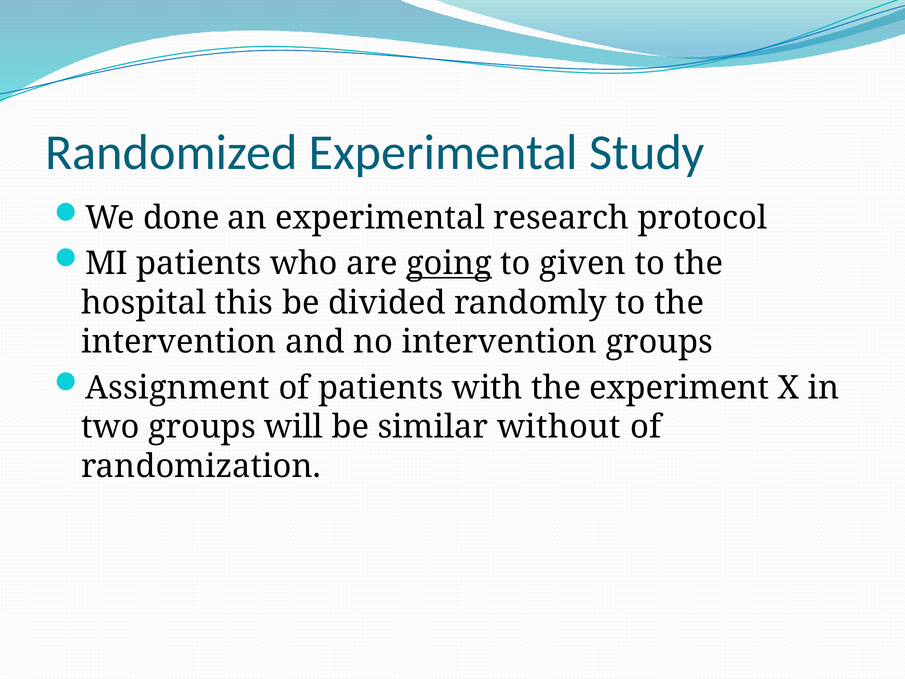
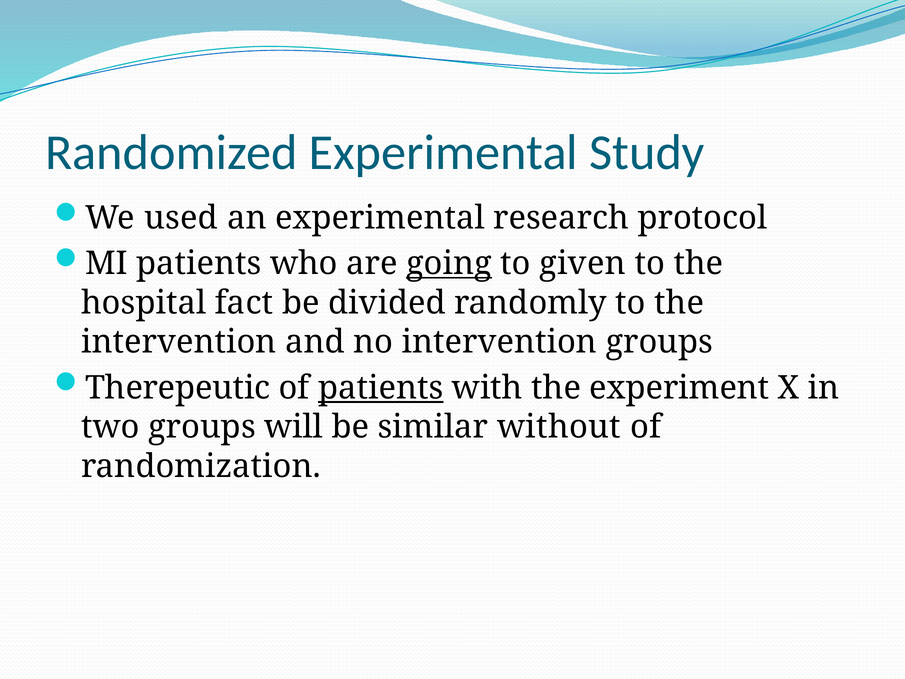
done: done -> used (181, 218)
this: this -> fact (244, 303)
Assignment: Assignment -> Therepeutic (178, 388)
patients underline: none -> present (381, 388)
